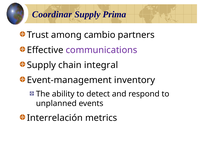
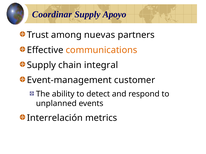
Prima: Prima -> Apoyo (115, 15)
cambio: cambio -> nuevas (100, 35)
communications colour: purple -> orange (102, 50)
inventory: inventory -> customer (135, 80)
